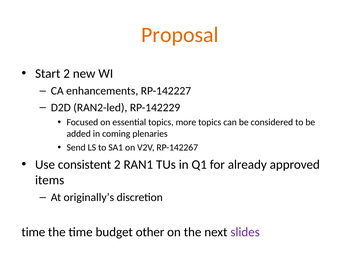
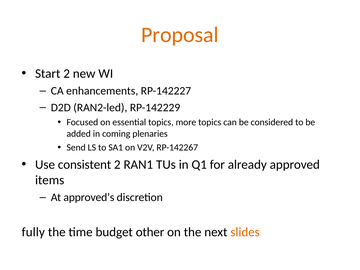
originally’s: originally’s -> approved’s (89, 197)
time: time -> fully (33, 232)
slides colour: purple -> orange (245, 232)
